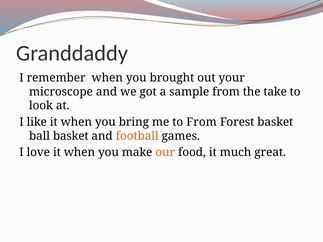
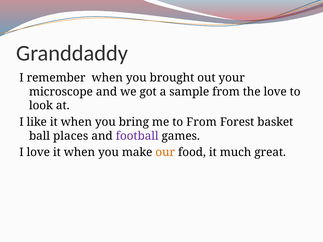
the take: take -> love (275, 92)
ball basket: basket -> places (71, 136)
football colour: orange -> purple (137, 136)
